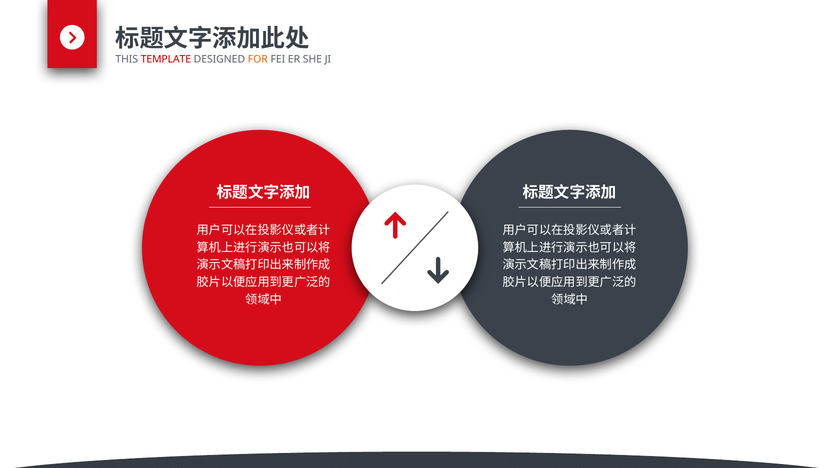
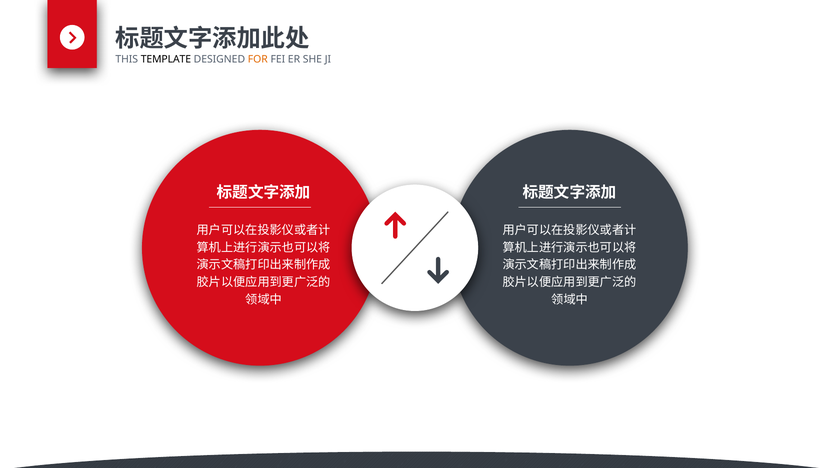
TEMPLATE colour: red -> black (166, 59)
